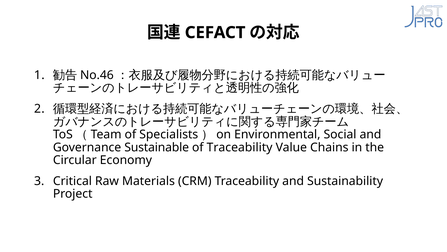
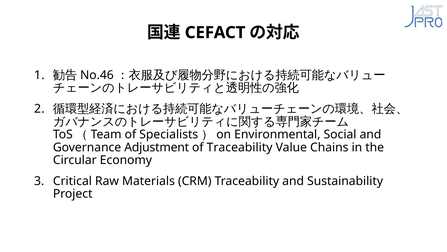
Sustainable: Sustainable -> Adjustment (157, 147)
